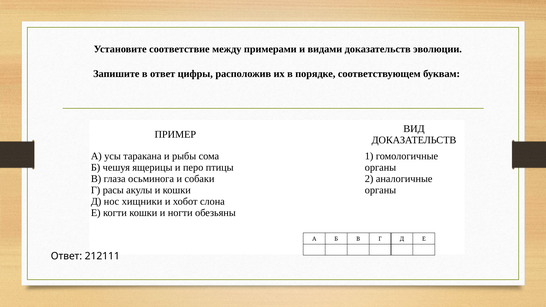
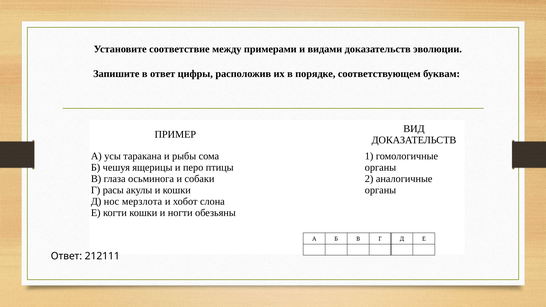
хищники: хищники -> мерзлота (142, 201)
